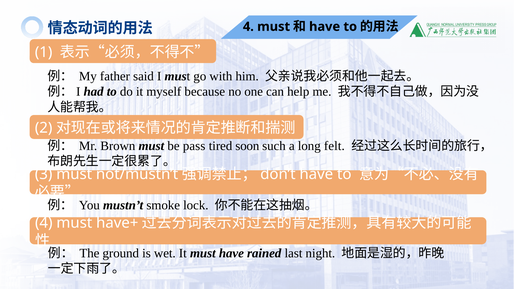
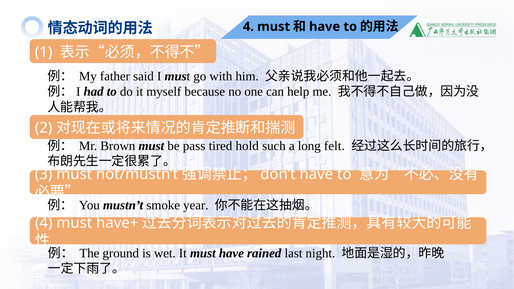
soon: soon -> hold (247, 146)
lock: lock -> year (196, 205)
